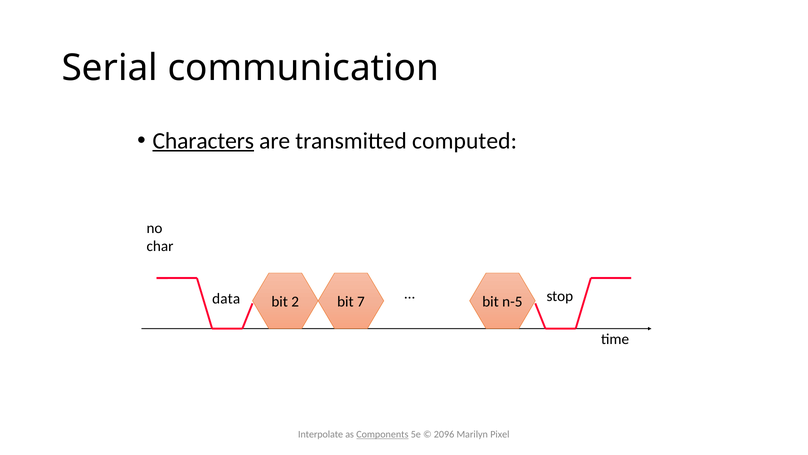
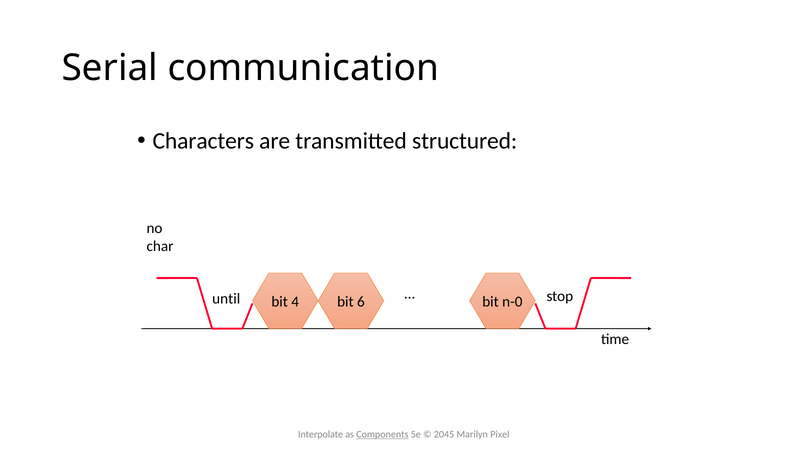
Characters underline: present -> none (203, 141)
computed: computed -> structured (465, 141)
data: data -> until (226, 299)
2: 2 -> 4 (295, 301)
7: 7 -> 6 (361, 301)
n-5: n-5 -> n-0 (512, 301)
2096: 2096 -> 2045 (444, 434)
